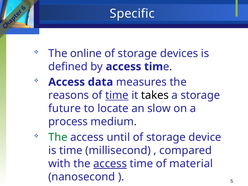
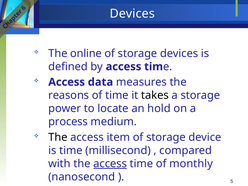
Specific: Specific -> Devices (132, 14)
time underline: present -> none (117, 95)
future: future -> power (65, 109)
slow: slow -> hold (159, 109)
The colour: green -> black (58, 137)
until: until -> item (118, 137)
material: material -> monthly (191, 164)
